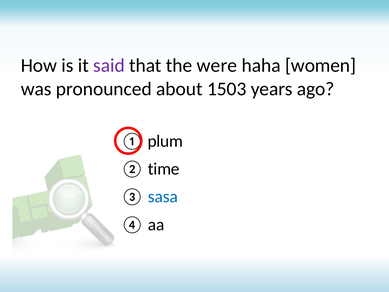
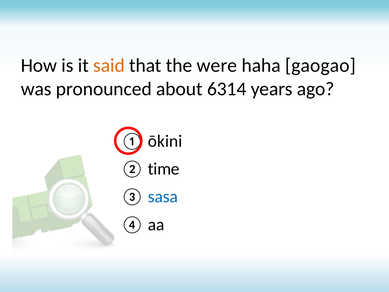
said colour: purple -> orange (109, 65)
women: women -> gaogao (320, 65)
1503: 1503 -> 6314 (227, 89)
plum: plum -> ōkini (165, 141)
